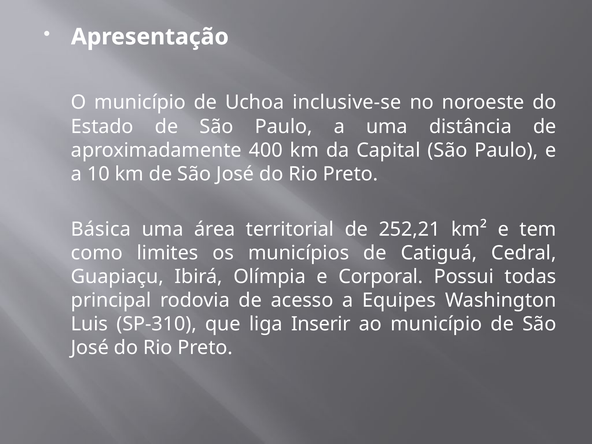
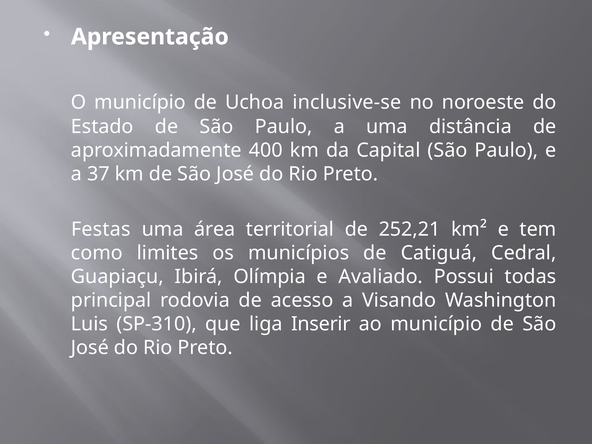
10: 10 -> 37 (98, 174)
Básica: Básica -> Festas (101, 229)
Corporal: Corporal -> Avaliado (381, 277)
Equipes: Equipes -> Visando (399, 300)
